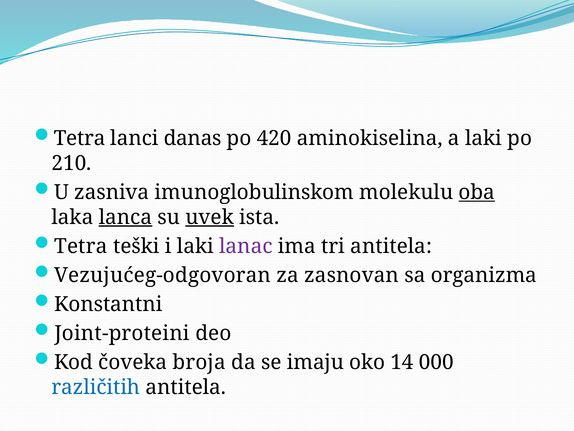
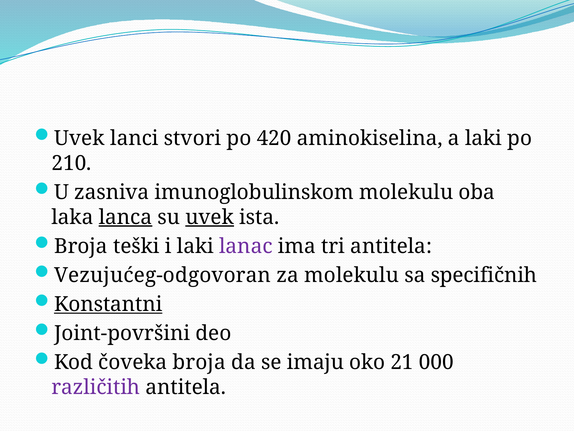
Tetra: Tetra -> Uvek (79, 138)
danas: danas -> stvori (193, 138)
oba underline: present -> none (477, 192)
Tetra: Tetra -> Broja (81, 246)
za zasnovan: zasnovan -> molekulu (352, 275)
organizma: organizma -> specifičnih (484, 275)
Konstantni underline: none -> present (108, 304)
Joint-proteini: Joint-proteini -> Joint-površini (122, 333)
14: 14 -> 21 (402, 362)
različitih colour: blue -> purple (96, 387)
